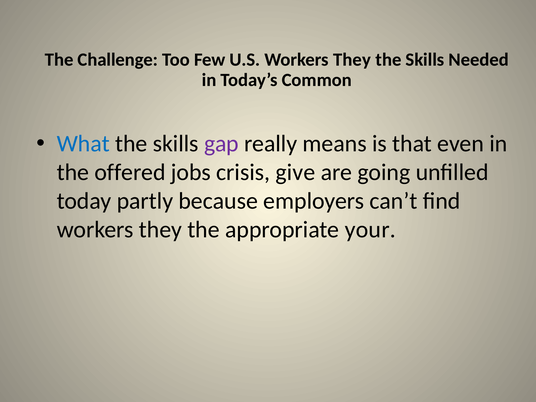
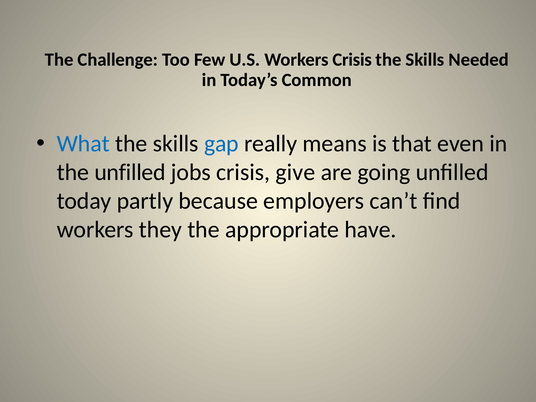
U.S Workers They: They -> Crisis (352, 60)
gap colour: purple -> blue (221, 144)
the offered: offered -> unfilled (130, 172)
your: your -> have (371, 230)
